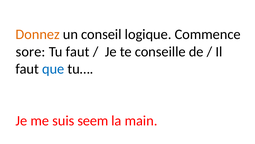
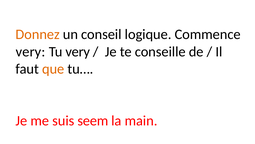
sore: sore -> very (31, 51)
Tu faut: faut -> very (78, 51)
que colour: blue -> orange (53, 69)
